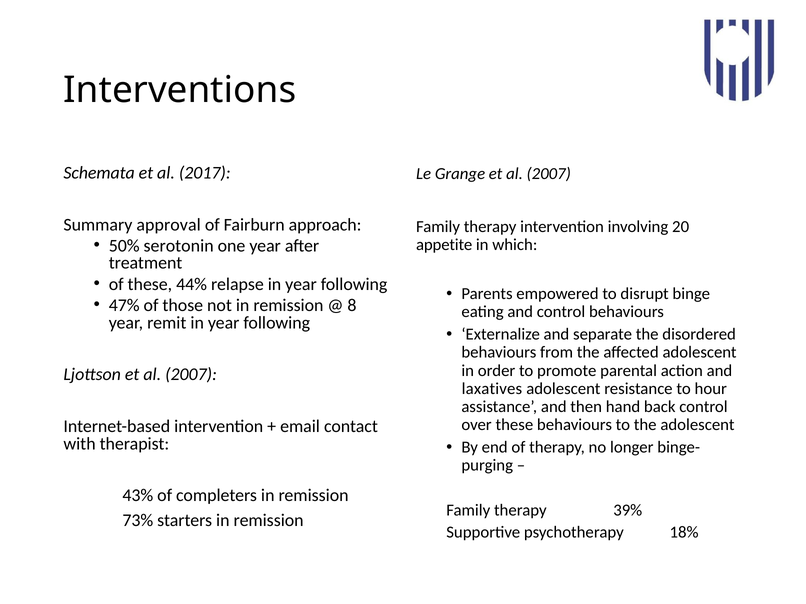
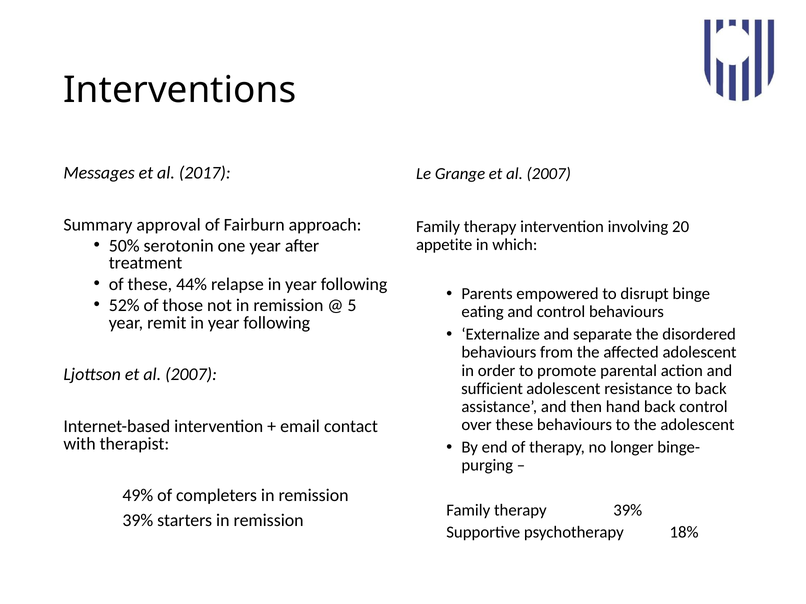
Schemata: Schemata -> Messages (99, 173)
47%: 47% -> 52% (124, 306)
8: 8 -> 5 (352, 306)
laxatives: laxatives -> sufficient (492, 389)
to hour: hour -> back (711, 389)
43%: 43% -> 49% (138, 496)
73%: 73% -> 39% (138, 521)
